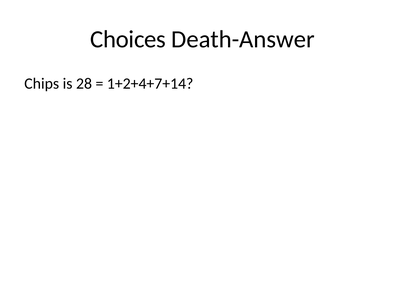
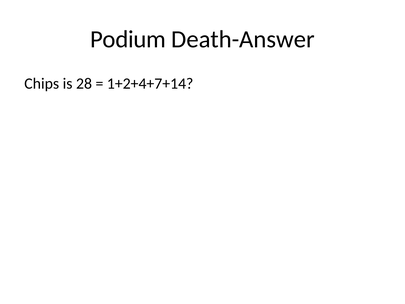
Choices: Choices -> Podium (128, 39)
